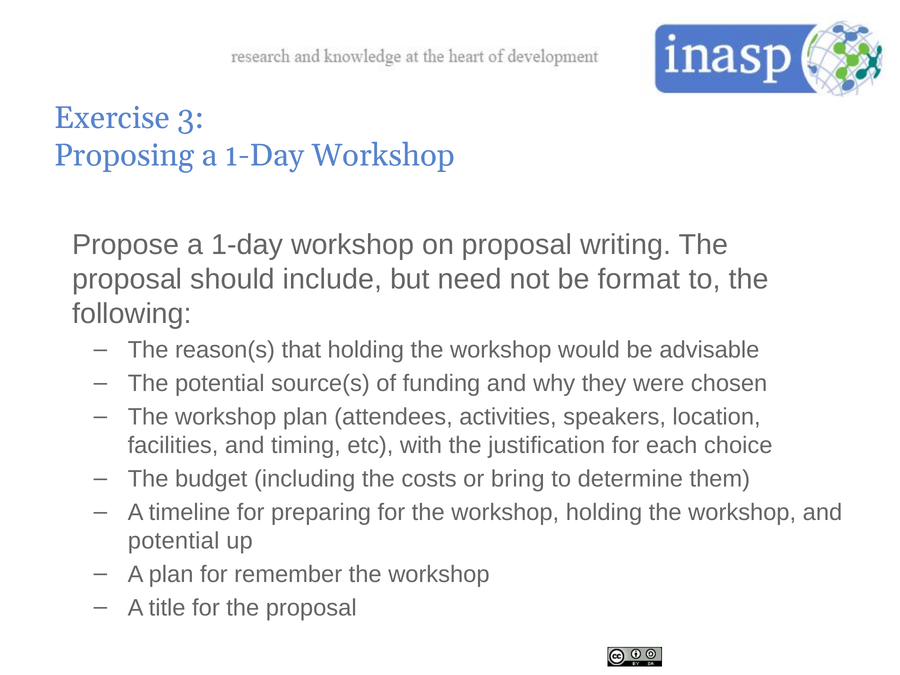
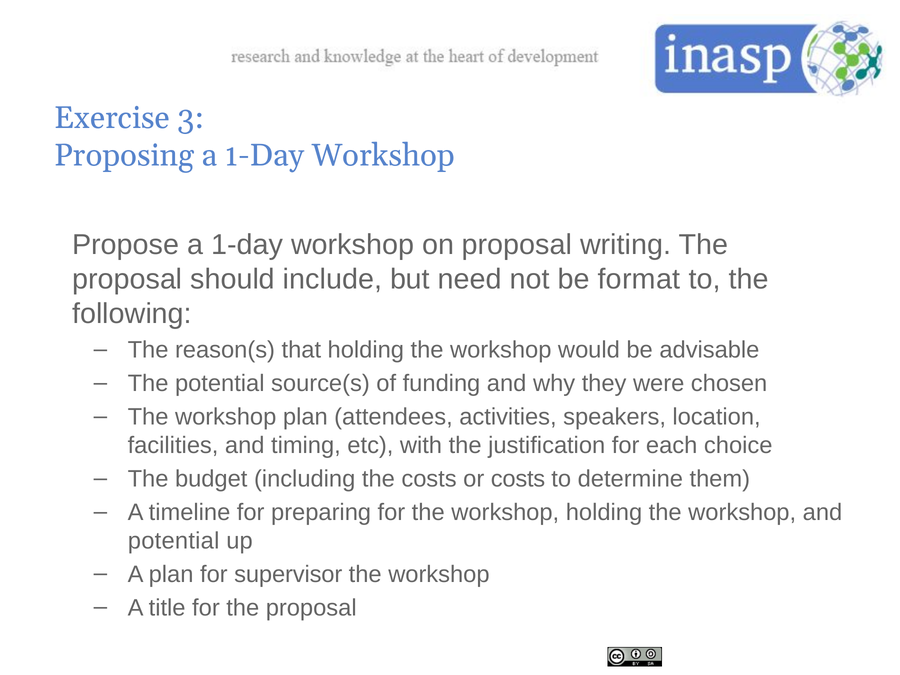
or bring: bring -> costs (518, 479)
remember: remember -> supervisor (288, 574)
